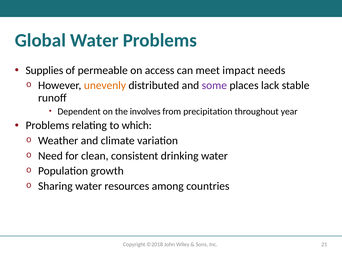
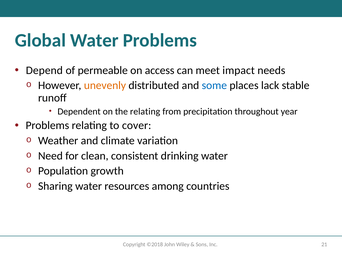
Supplies: Supplies -> Depend (44, 70)
some colour: purple -> blue (214, 86)
the involves: involves -> relating (145, 112)
which: which -> cover (137, 126)
